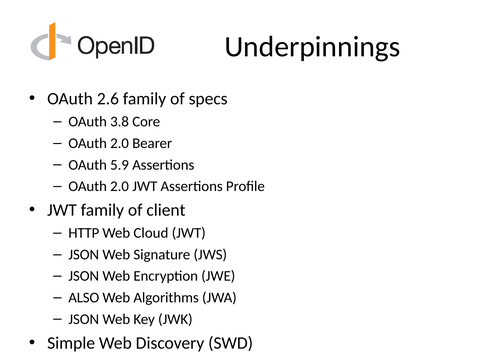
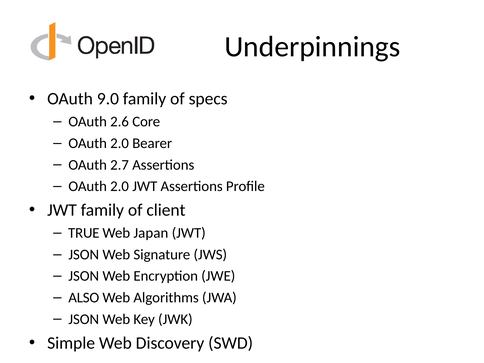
2.6: 2.6 -> 9.0 (108, 99)
3.8: 3.8 -> 2.6 (120, 122)
5.9: 5.9 -> 2.7 (120, 165)
HTTP: HTTP -> TRUE (84, 233)
Cloud: Cloud -> Japan (151, 233)
